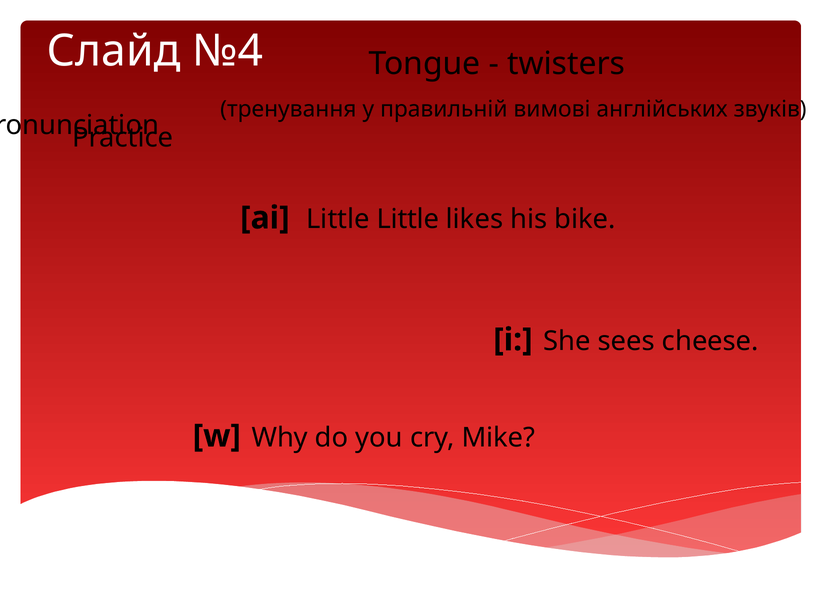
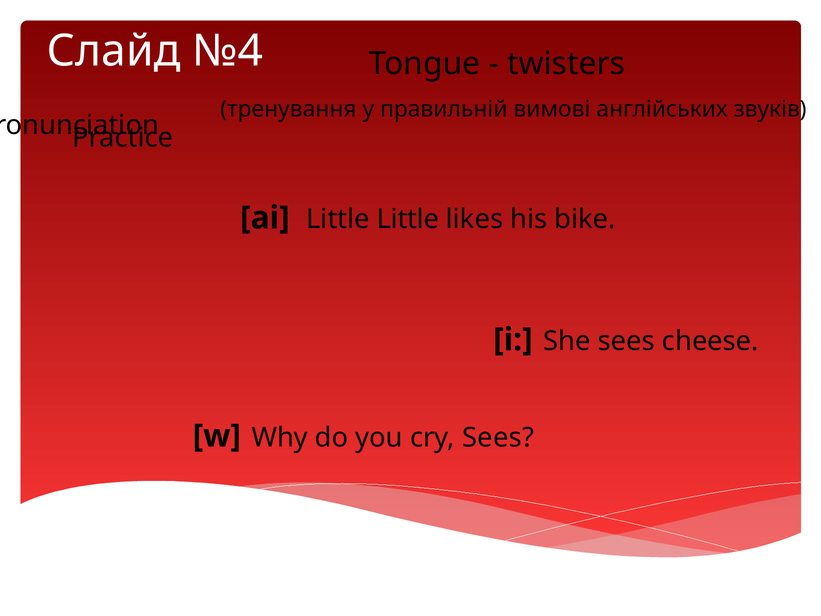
cry Mike: Mike -> Sees (498, 437)
